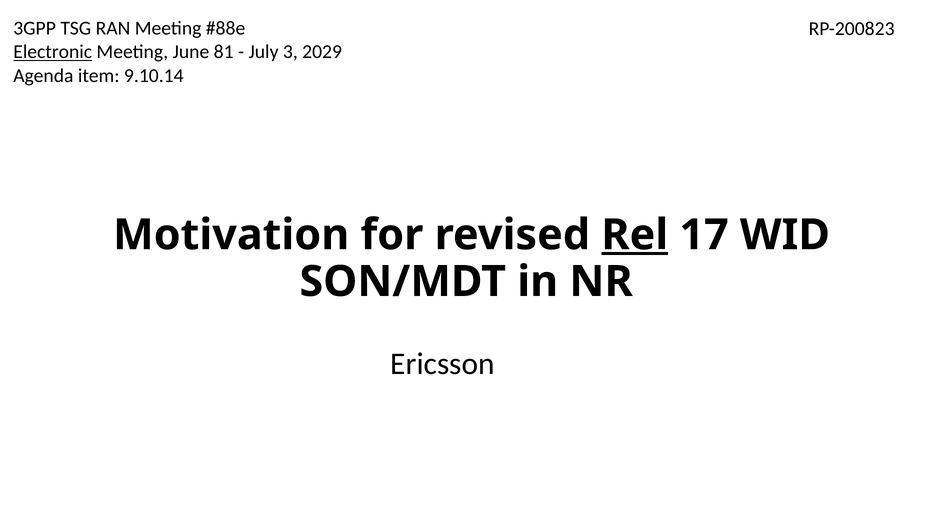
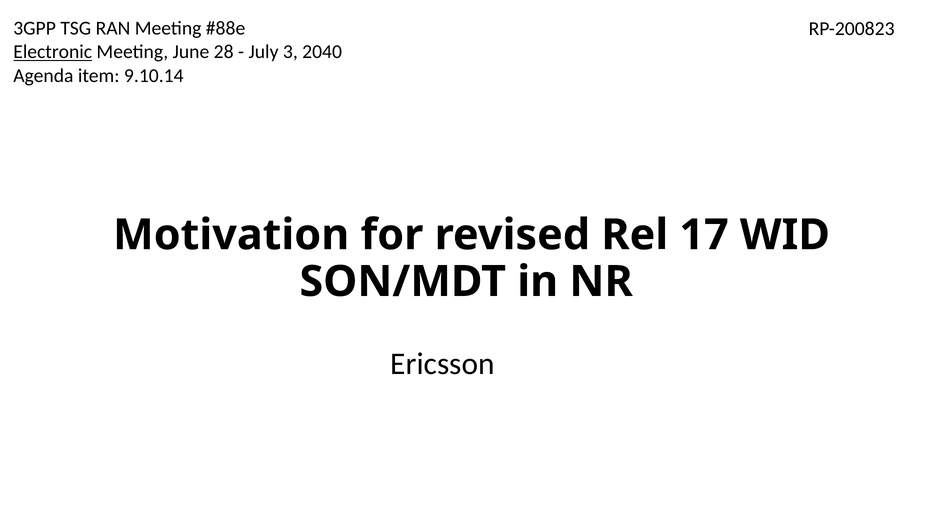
81: 81 -> 28 (224, 52)
2029: 2029 -> 2040 (322, 52)
Rel underline: present -> none (635, 235)
